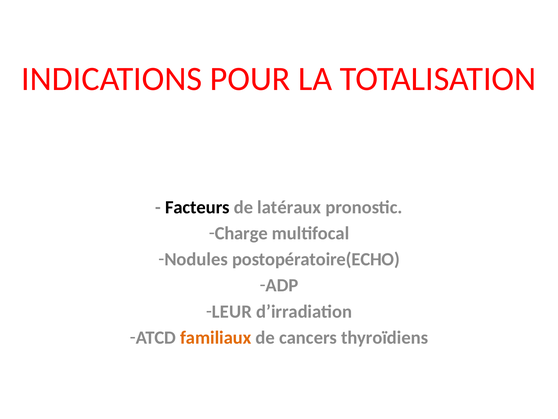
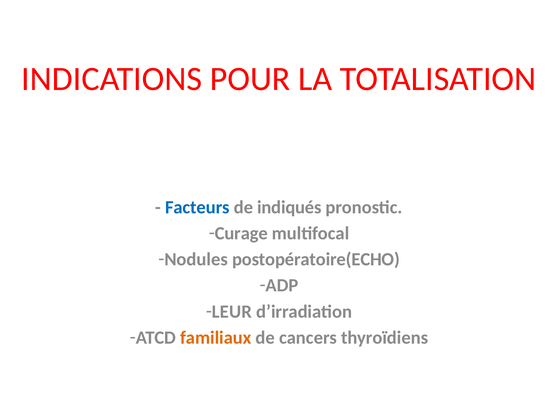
Facteurs colour: black -> blue (197, 207)
latéraux: latéraux -> indiqués (289, 207)
Charge: Charge -> Curage (241, 233)
